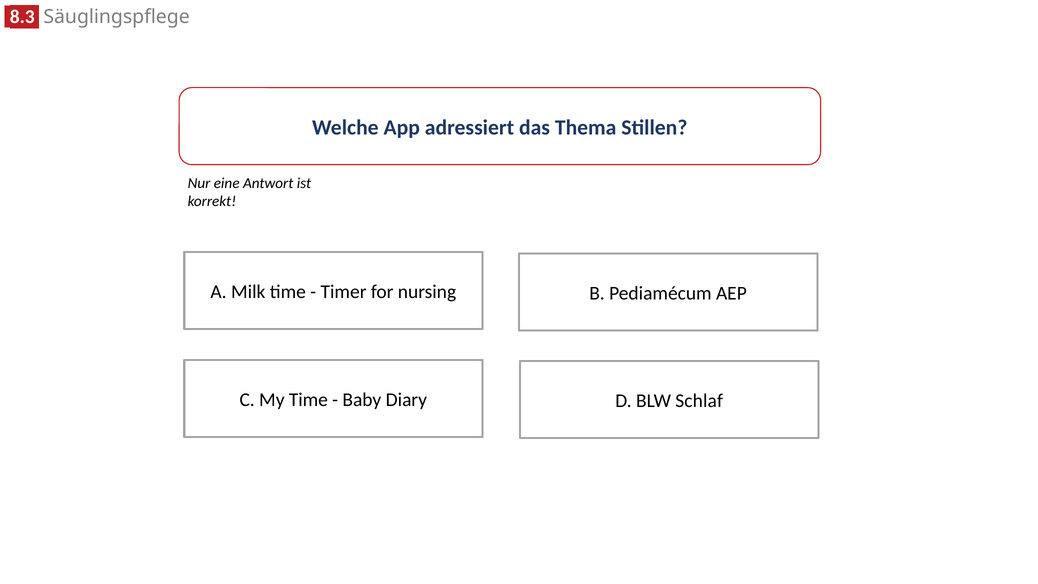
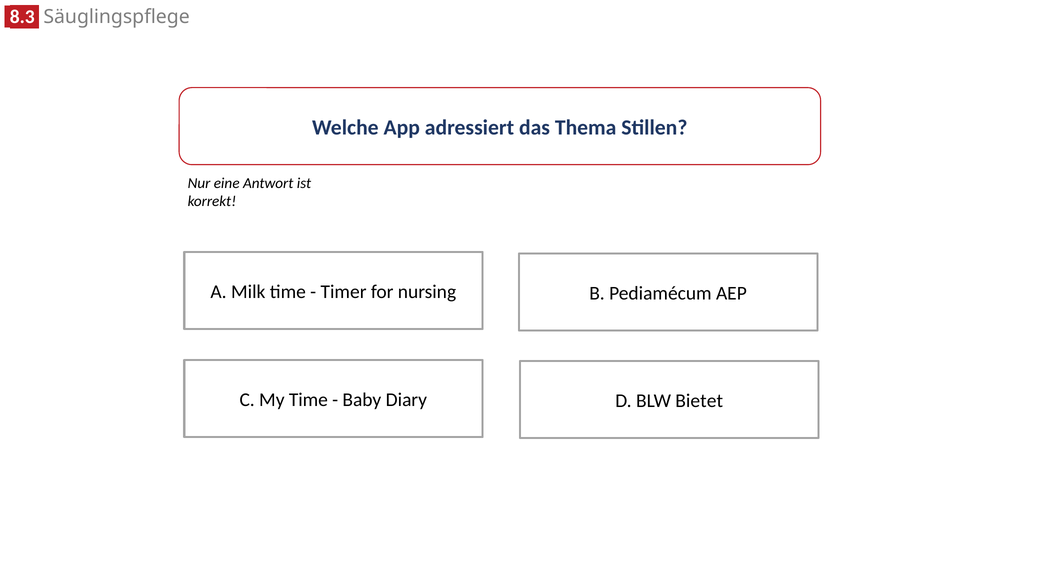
Schlaf: Schlaf -> Bietet (699, 401)
